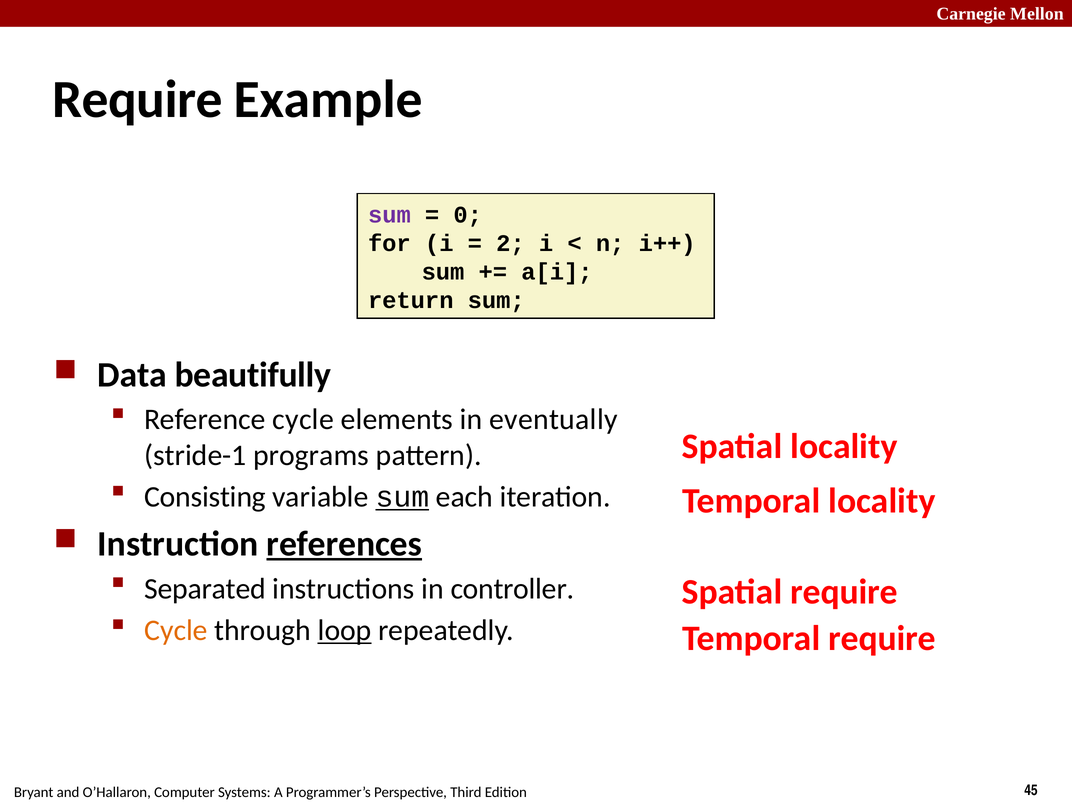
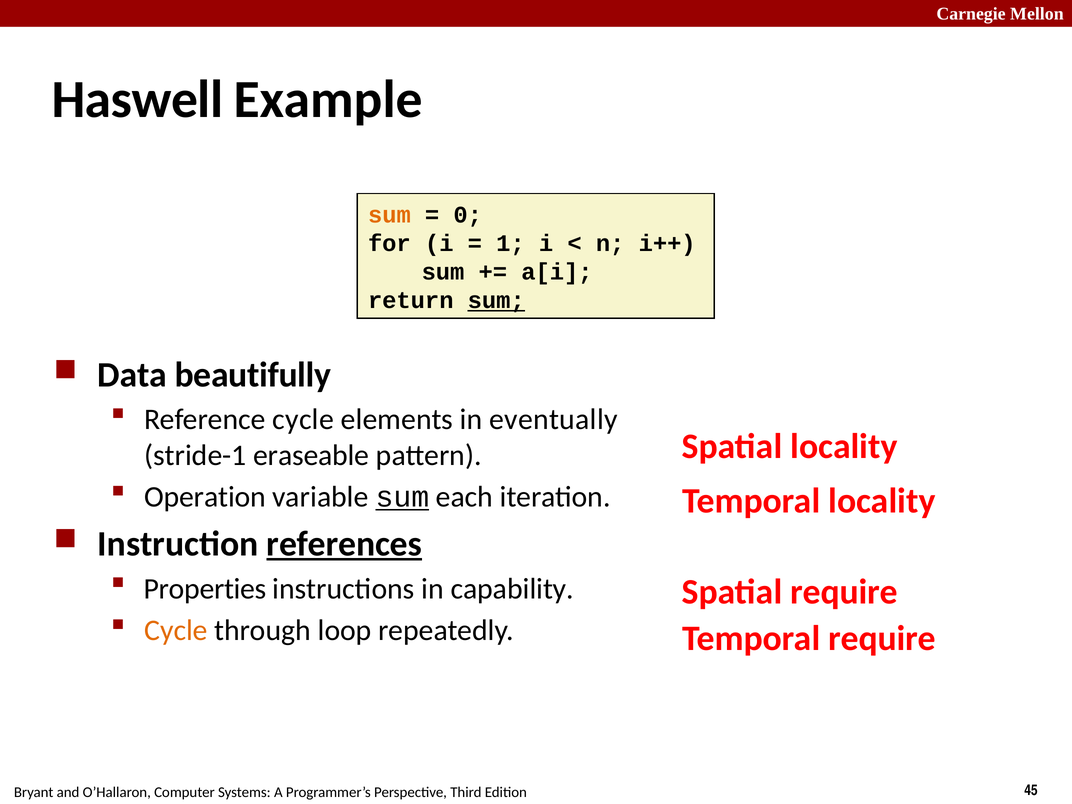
Require: Require -> Haswell (137, 99)
sum colour: purple -> orange (389, 215)
2: 2 -> 1 (510, 243)
sum underline: none -> present (496, 300)
programs: programs -> eraseable (311, 455)
Consisting: Consisting -> Operation (205, 497)
Separated: Separated -> Properties (205, 589)
controller: controller -> capability (512, 589)
loop underline: present -> none (345, 630)
